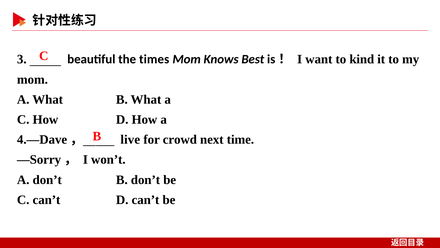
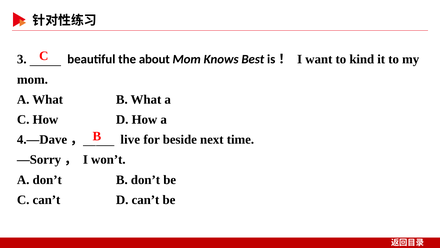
times: times -> about (154, 59)
crowd: crowd -> beside (180, 139)
